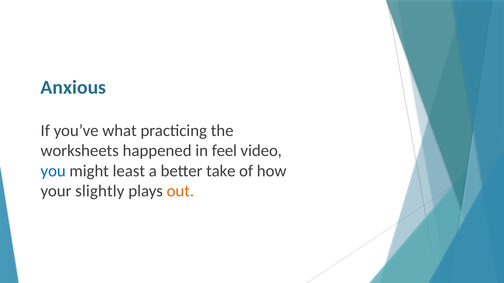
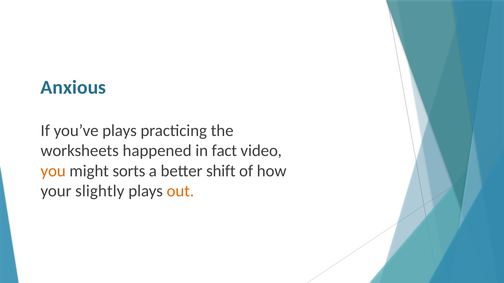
you’ve what: what -> plays (120, 131)
feel: feel -> fact (224, 151)
you colour: blue -> orange (53, 171)
least: least -> sorts (129, 171)
take: take -> shift (221, 171)
